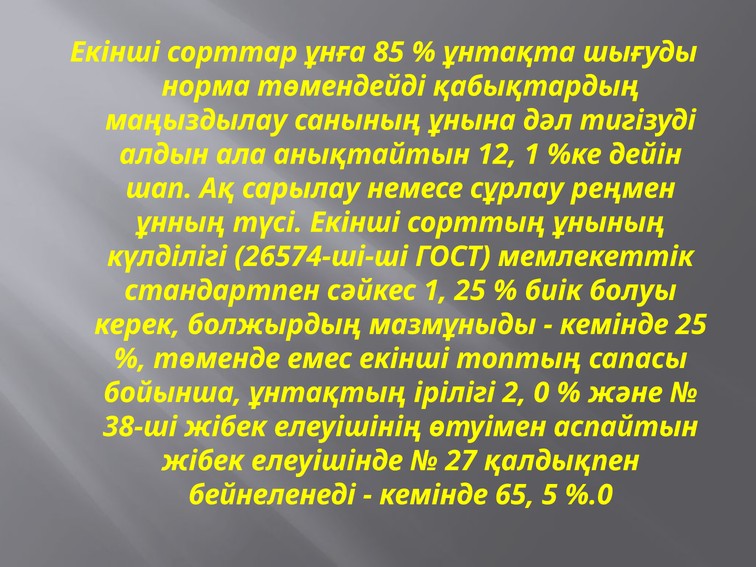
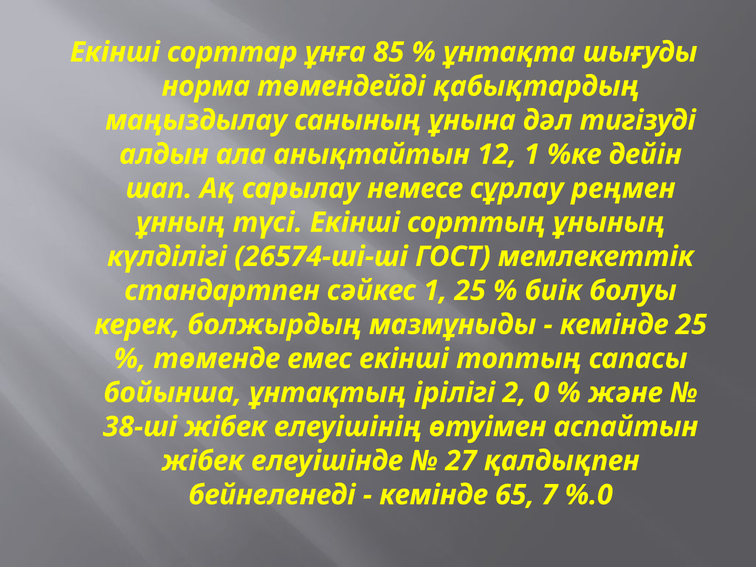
5: 5 -> 7 (550, 495)
